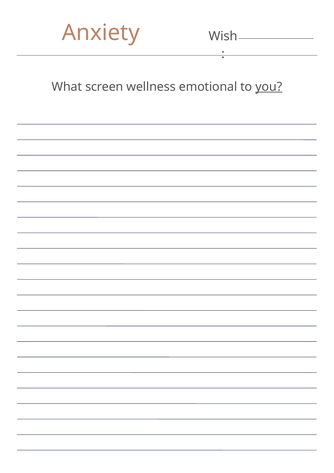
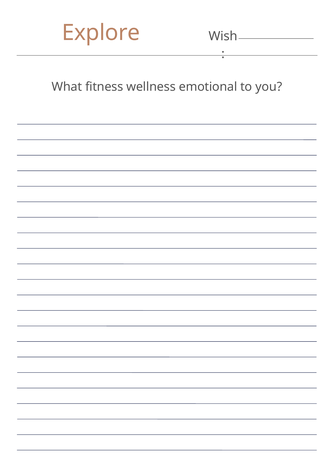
Anxiety: Anxiety -> Explore (101, 33)
screen: screen -> fitness (104, 87)
you underline: present -> none (269, 87)
